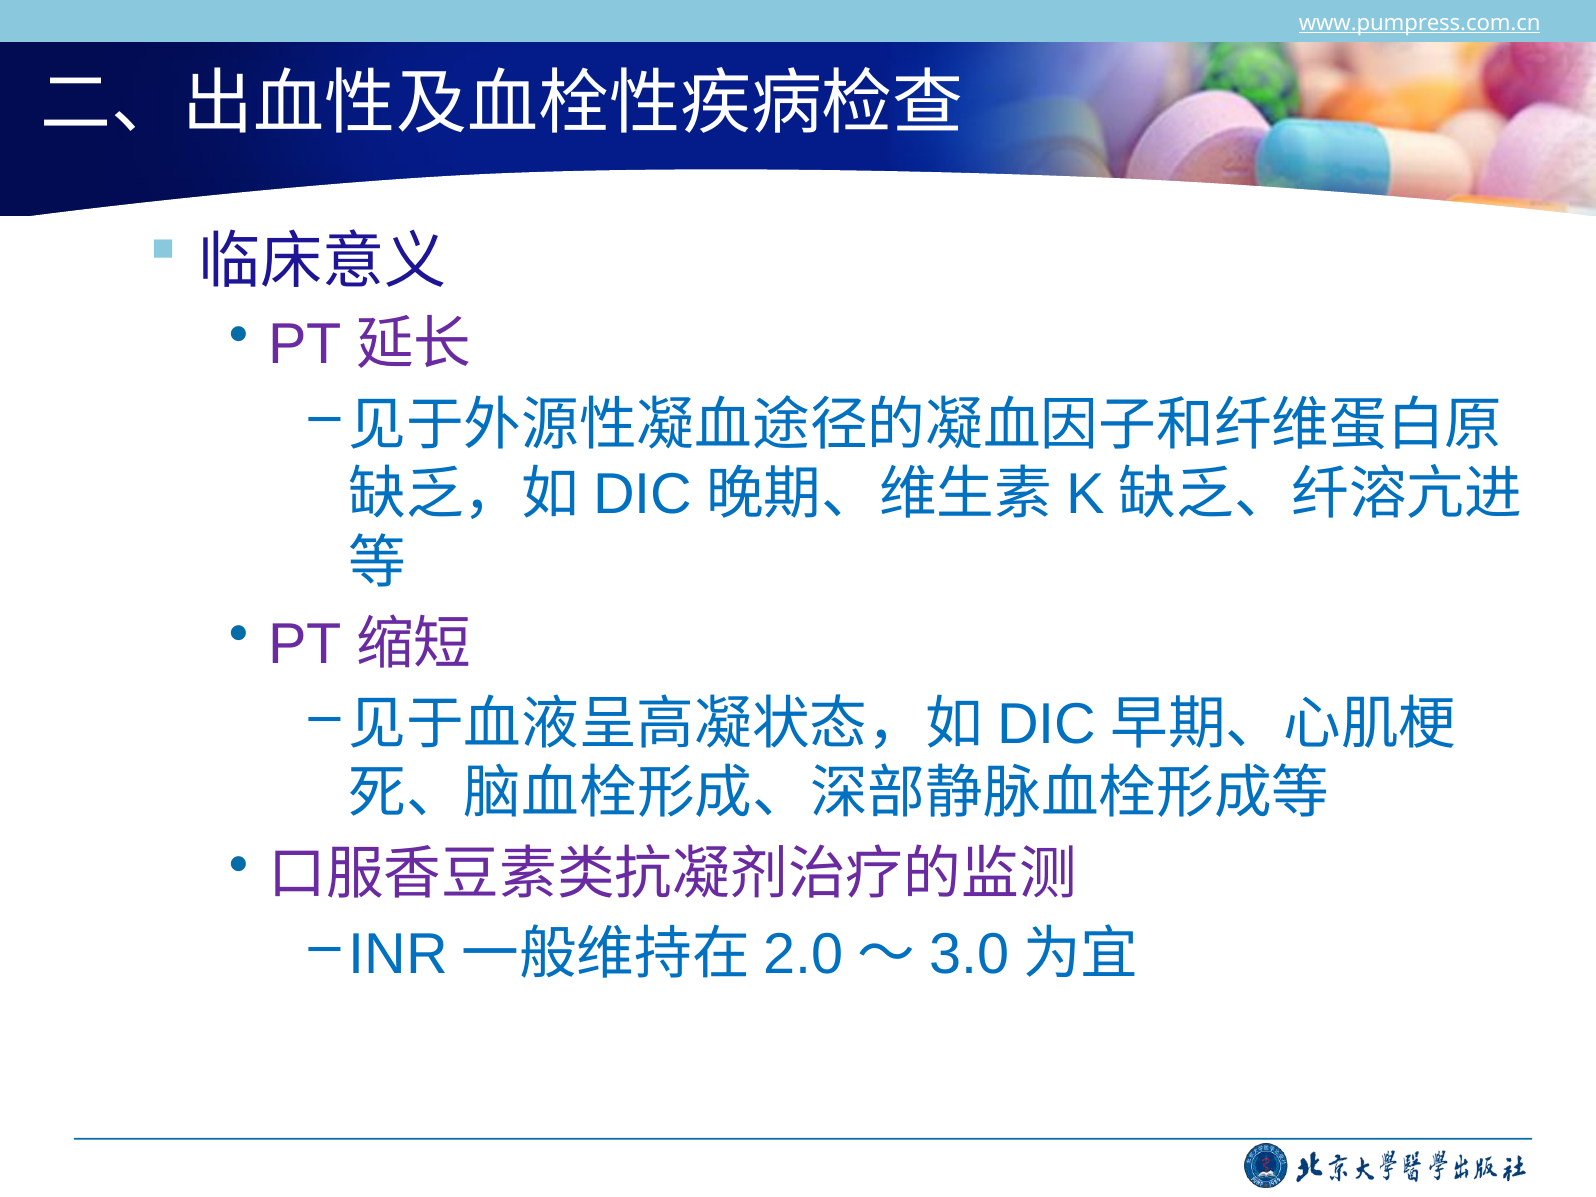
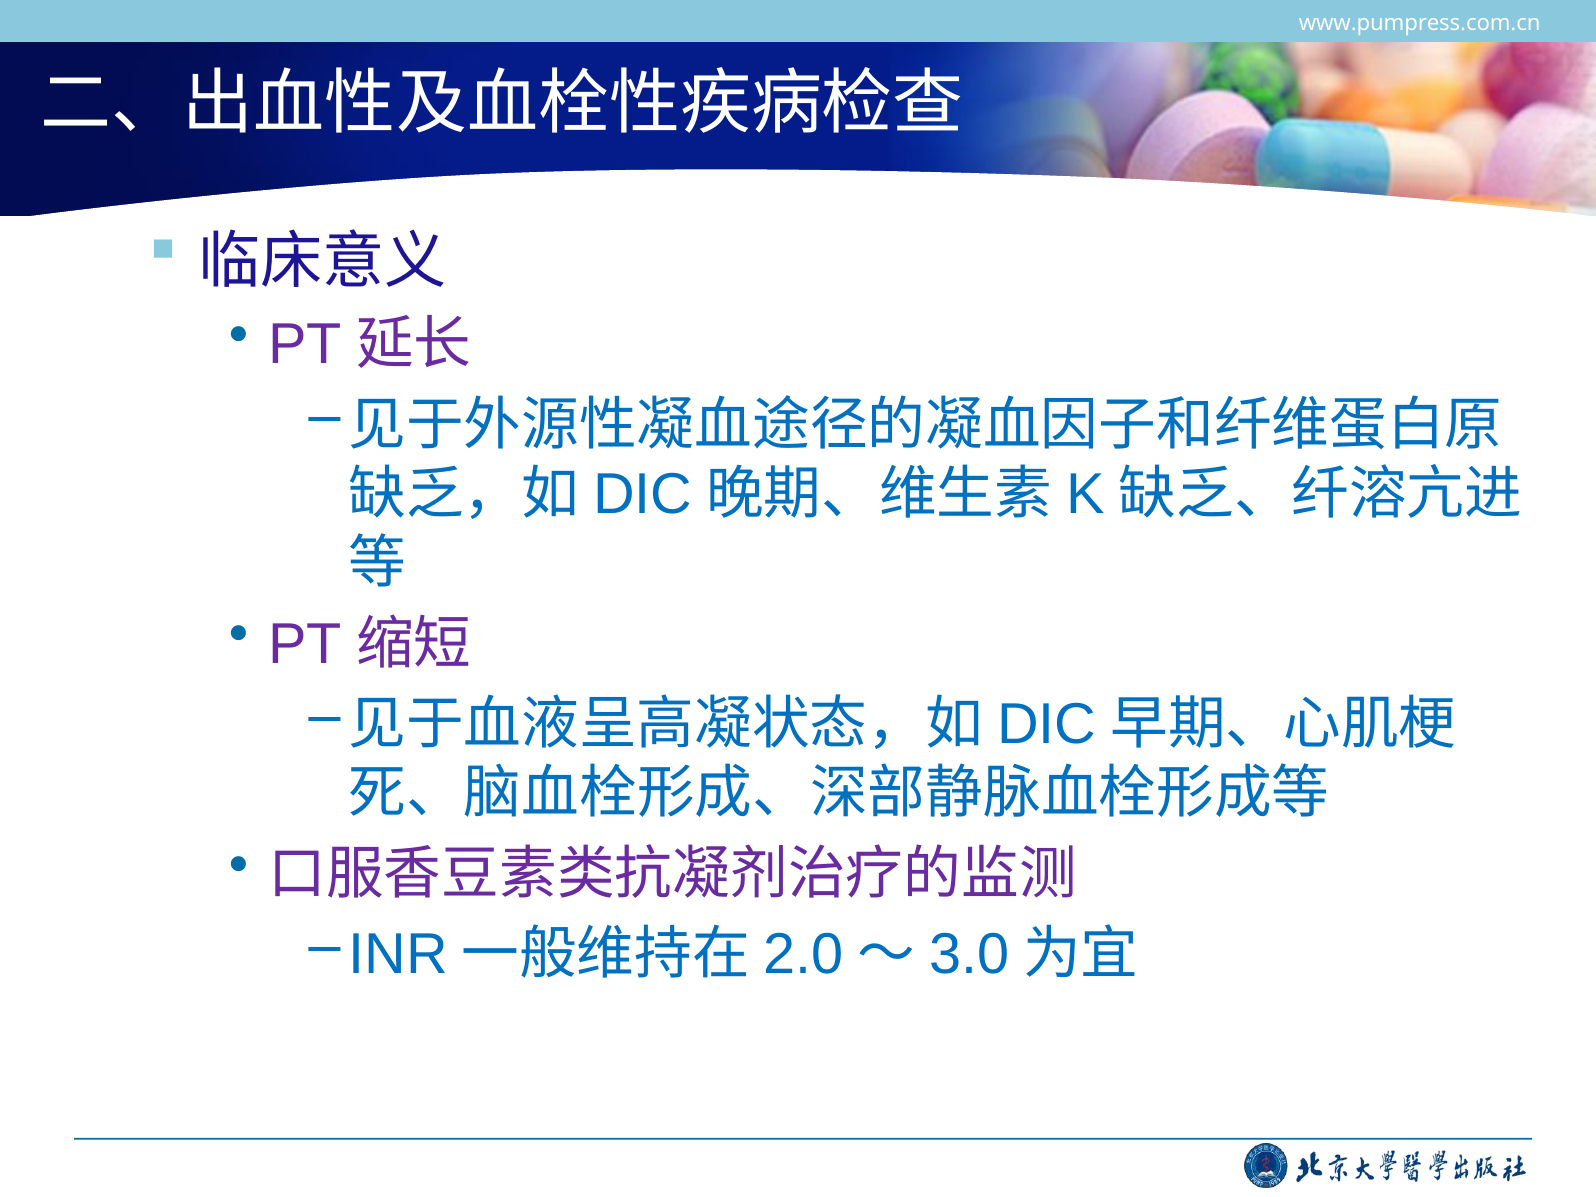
www.pumpress.com.cn underline: present -> none (1420, 23)
